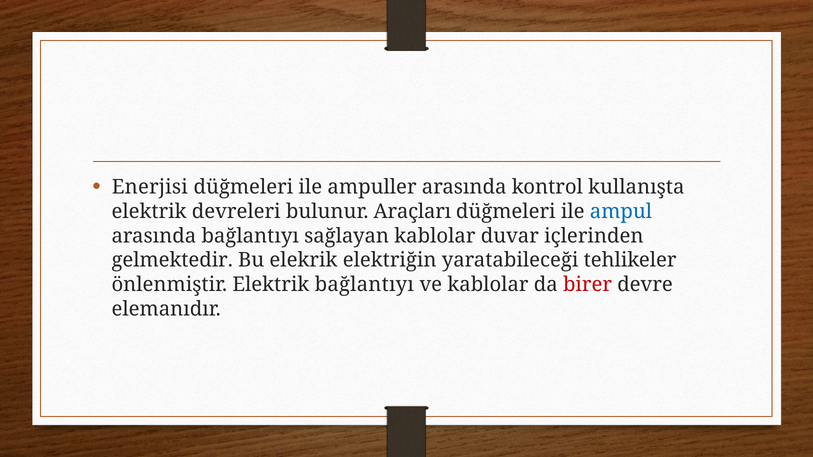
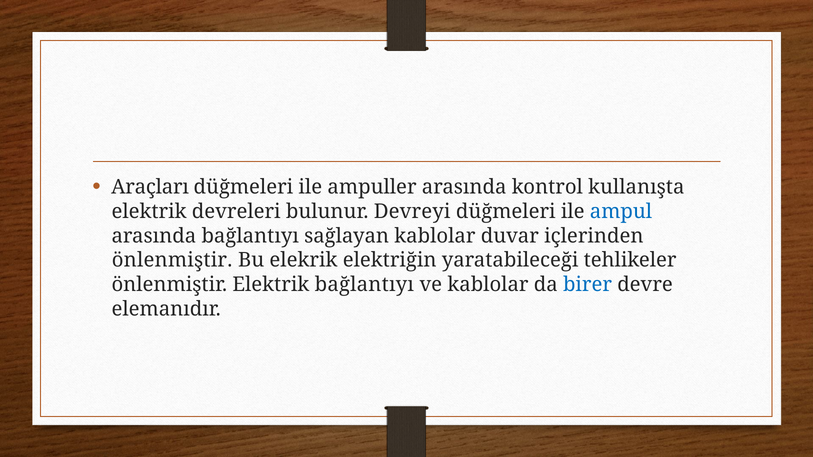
Enerjisi: Enerjisi -> Araçları (150, 187)
Araçları: Araçları -> Devreyi (412, 212)
gelmektedir: gelmektedir -> önlenmiştir (172, 260)
birer colour: red -> blue (588, 285)
